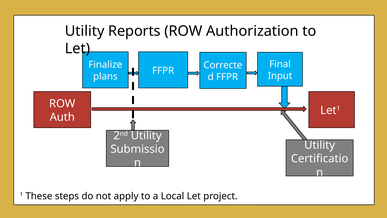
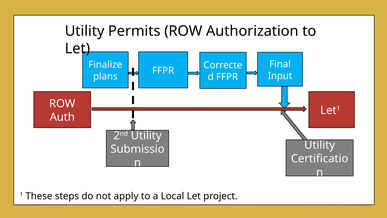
Reports: Reports -> Permits (134, 31)
